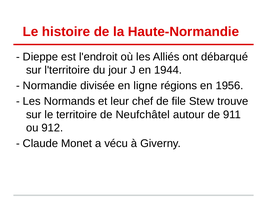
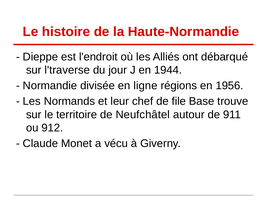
l'territoire: l'territoire -> l'traverse (67, 70)
Stew: Stew -> Base (202, 101)
